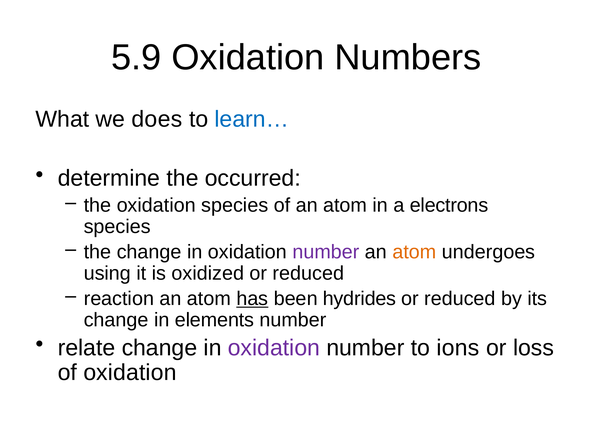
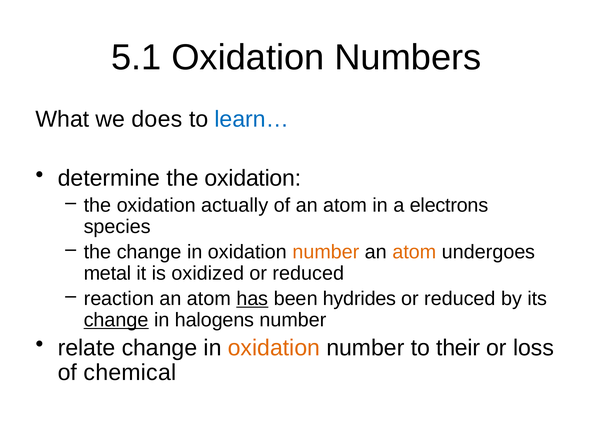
5.9: 5.9 -> 5.1 (136, 57)
determine the occurred: occurred -> oxidation (253, 178)
oxidation species: species -> actually (235, 205)
number colour: purple -> orange (326, 252)
using: using -> metal (107, 273)
change underline: none -> present (116, 320)
elements: elements -> halogens (215, 320)
oxidation colour: purple -> orange (274, 348)
ions: ions -> their (458, 348)
of oxidation: oxidation -> chemical (130, 372)
